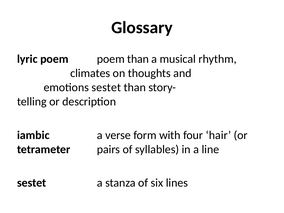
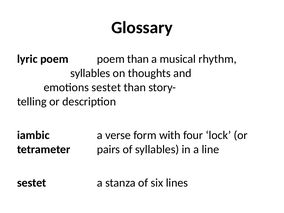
climates: climates -> syllables (90, 73)
hair: hair -> lock (218, 135)
